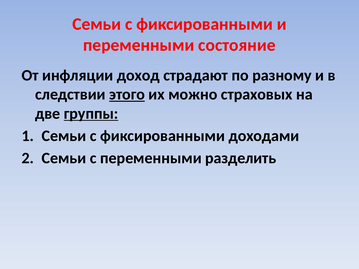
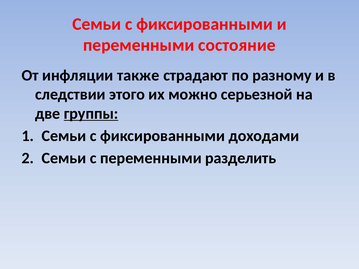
доход: доход -> также (138, 75)
этого underline: present -> none (127, 94)
страховых: страховых -> серьезной (257, 94)
